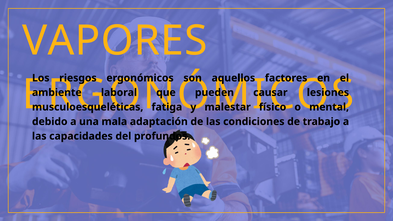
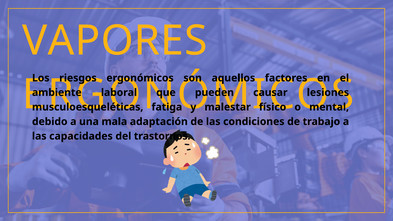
profundos: profundos -> trastornos (162, 136)
